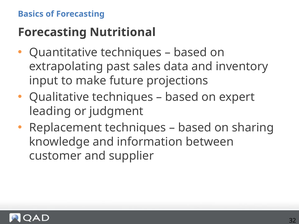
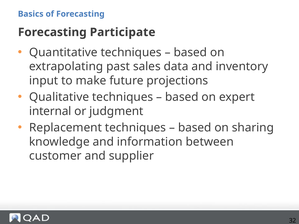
Nutritional: Nutritional -> Participate (123, 32)
leading: leading -> internal (50, 111)
